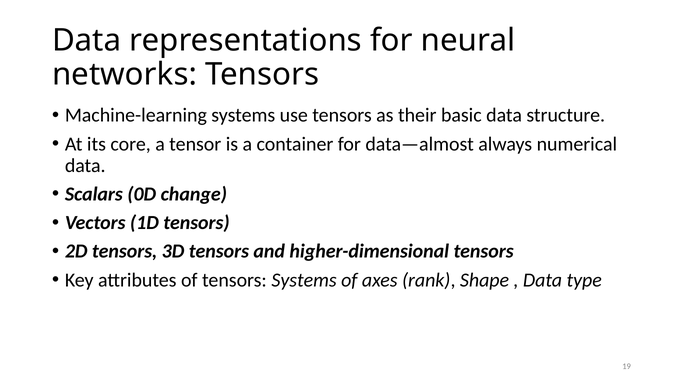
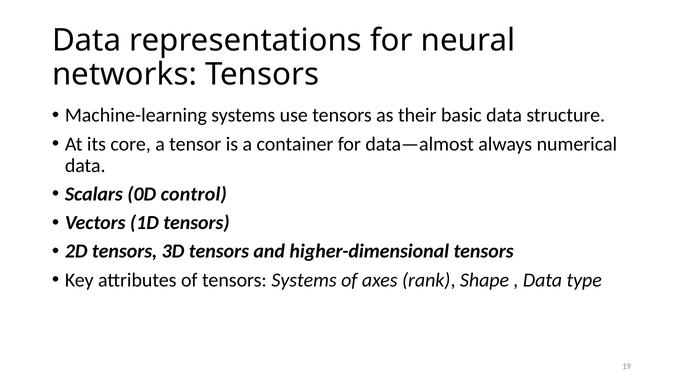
change: change -> control (194, 194)
